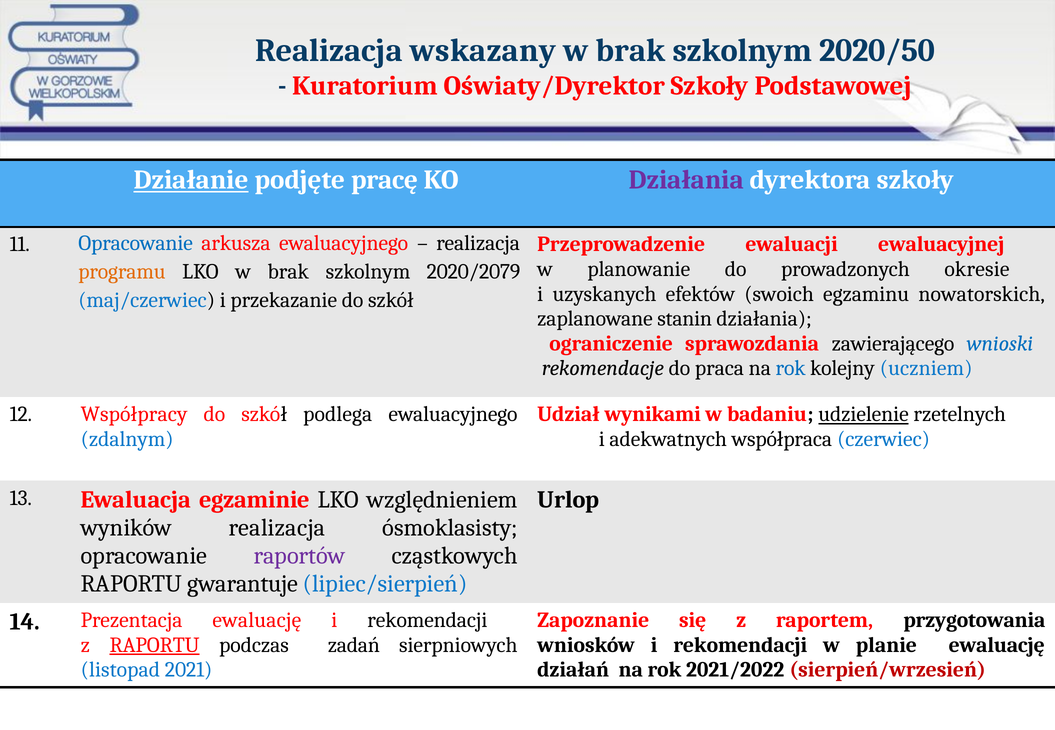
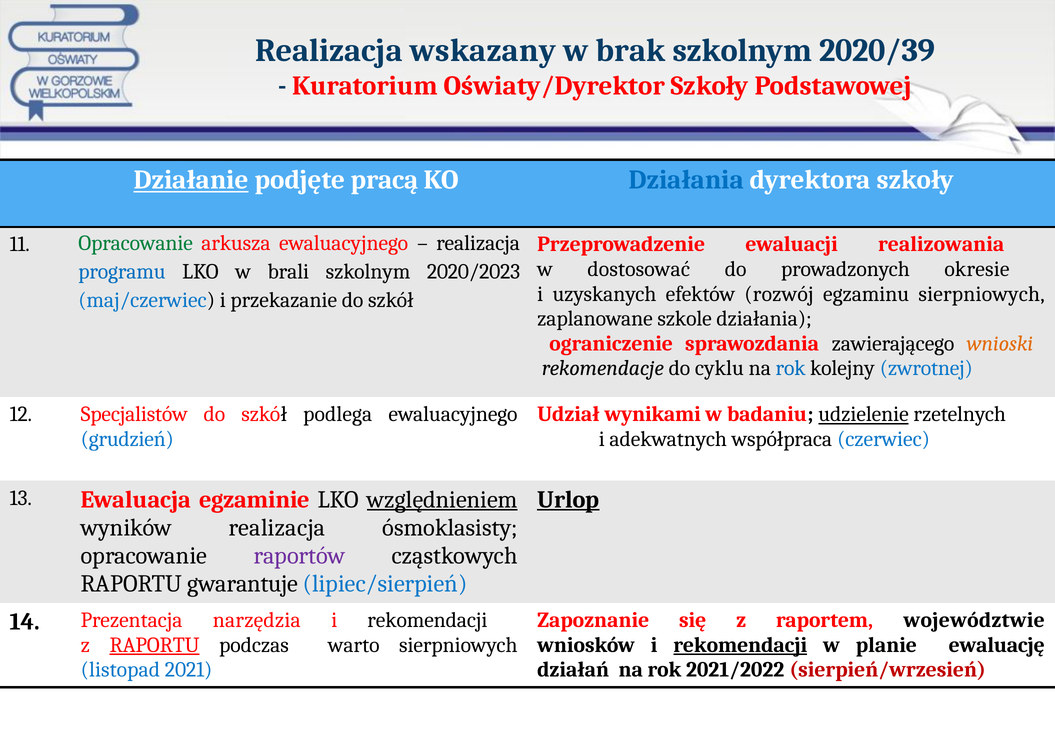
2020/50: 2020/50 -> 2020/39 (877, 51)
pracę: pracę -> pracą (385, 180)
Działania colour: purple -> blue (686, 180)
Opracowanie colour: blue -> green (136, 243)
ewaluacyjnej: ewaluacyjnej -> realizowania (941, 244)
planowanie: planowanie -> dostosować (639, 269)
programu colour: orange -> blue (122, 272)
LKO w brak: brak -> brali (288, 272)
2020/2079: 2020/2079 -> 2020/2023 (474, 272)
swoich: swoich -> rozwój (779, 294)
egzaminu nowatorskich: nowatorskich -> sierpniowych (982, 294)
stanin: stanin -> szkole (685, 319)
wnioski colour: blue -> orange (1000, 344)
praca: praca -> cyklu (719, 369)
uczniem: uczniem -> zwrotnej (926, 369)
Współpracy: Współpracy -> Specjalistów (134, 415)
zdalnym: zdalnym -> grudzień (127, 439)
względnieniem underline: none -> present (442, 500)
Urlop underline: none -> present (568, 500)
przygotowania: przygotowania -> województwie (974, 620)
Prezentacja ewaluację: ewaluację -> narzędzia (257, 620)
zadań: zadań -> warto (354, 645)
rekomendacji underline: none -> present (740, 645)
